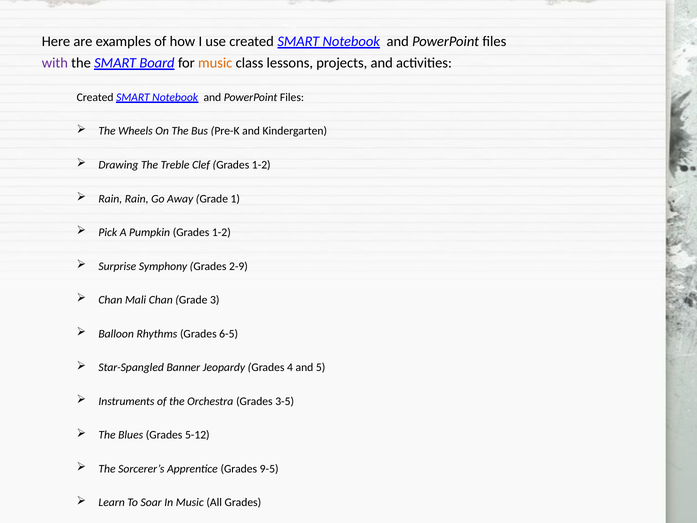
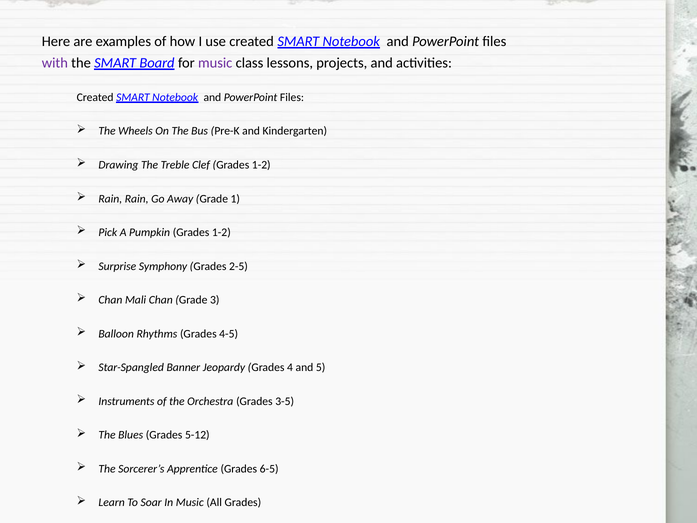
music colour: orange -> purple (215, 63)
2-9: 2-9 -> 2-5 (238, 266)
6-5: 6-5 -> 4-5 (229, 334)
9-5: 9-5 -> 6-5 (269, 469)
